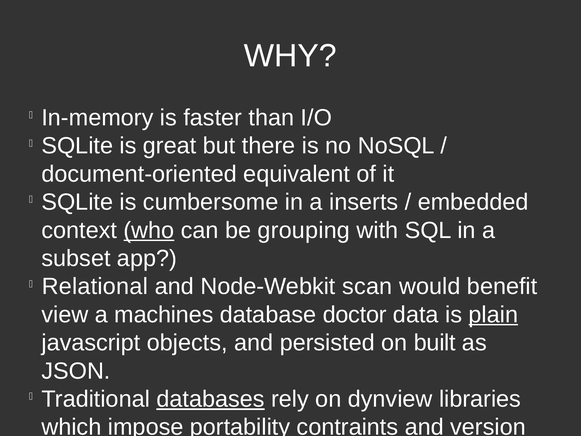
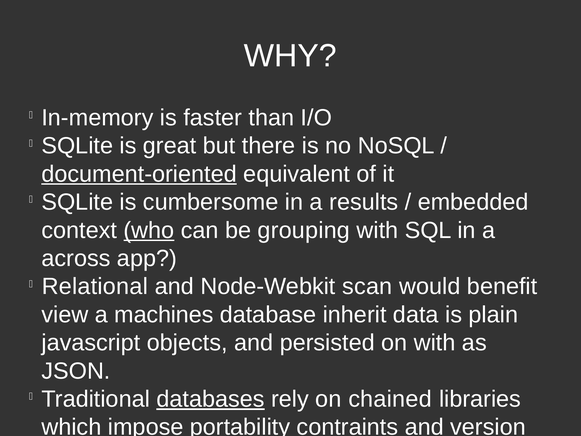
document-oriented underline: none -> present (139, 174)
inserts: inserts -> results (364, 202)
subset: subset -> across (76, 258)
doctor: doctor -> inherit (355, 314)
plain underline: present -> none (493, 314)
on built: built -> with (435, 343)
dynview: dynview -> chained (390, 399)
